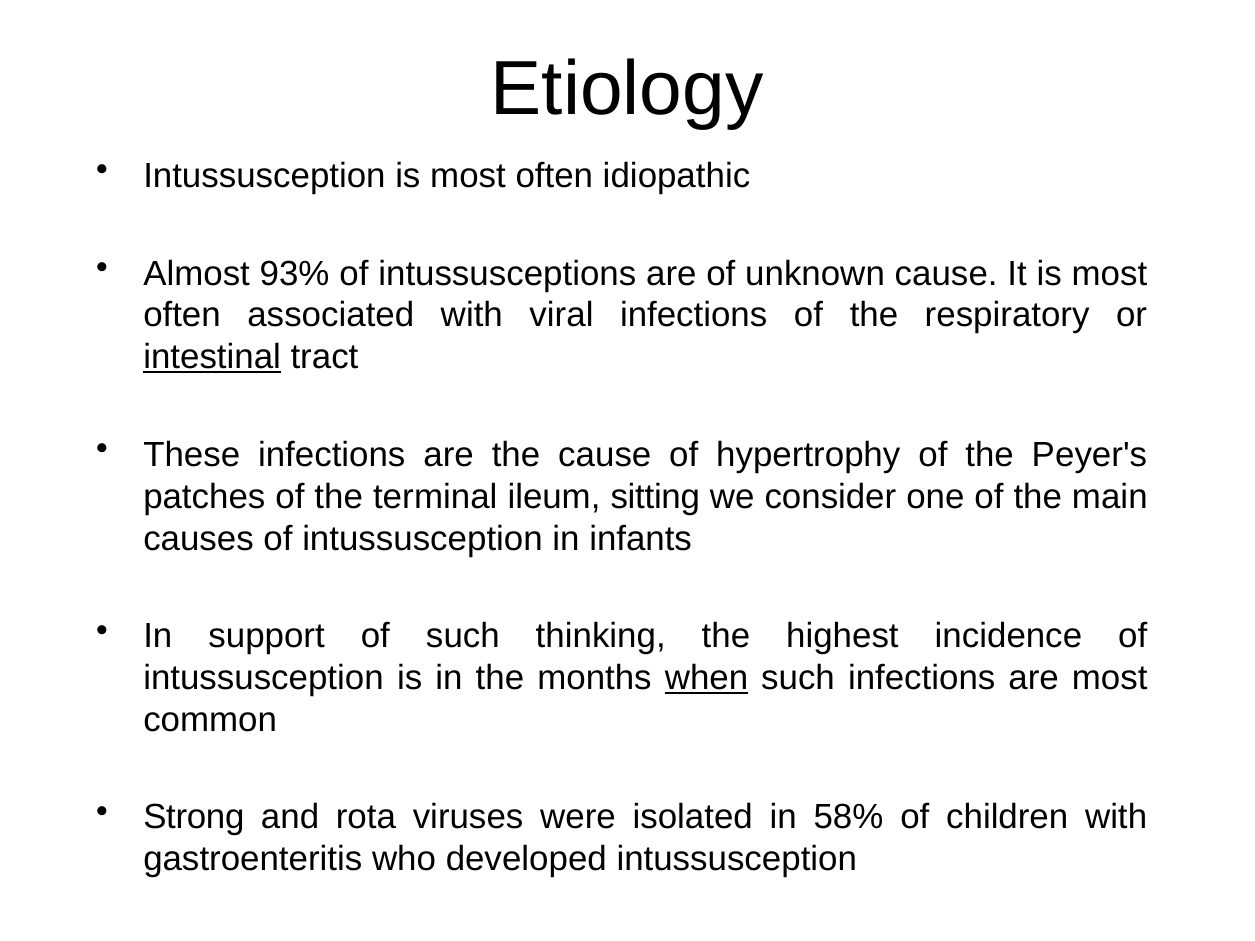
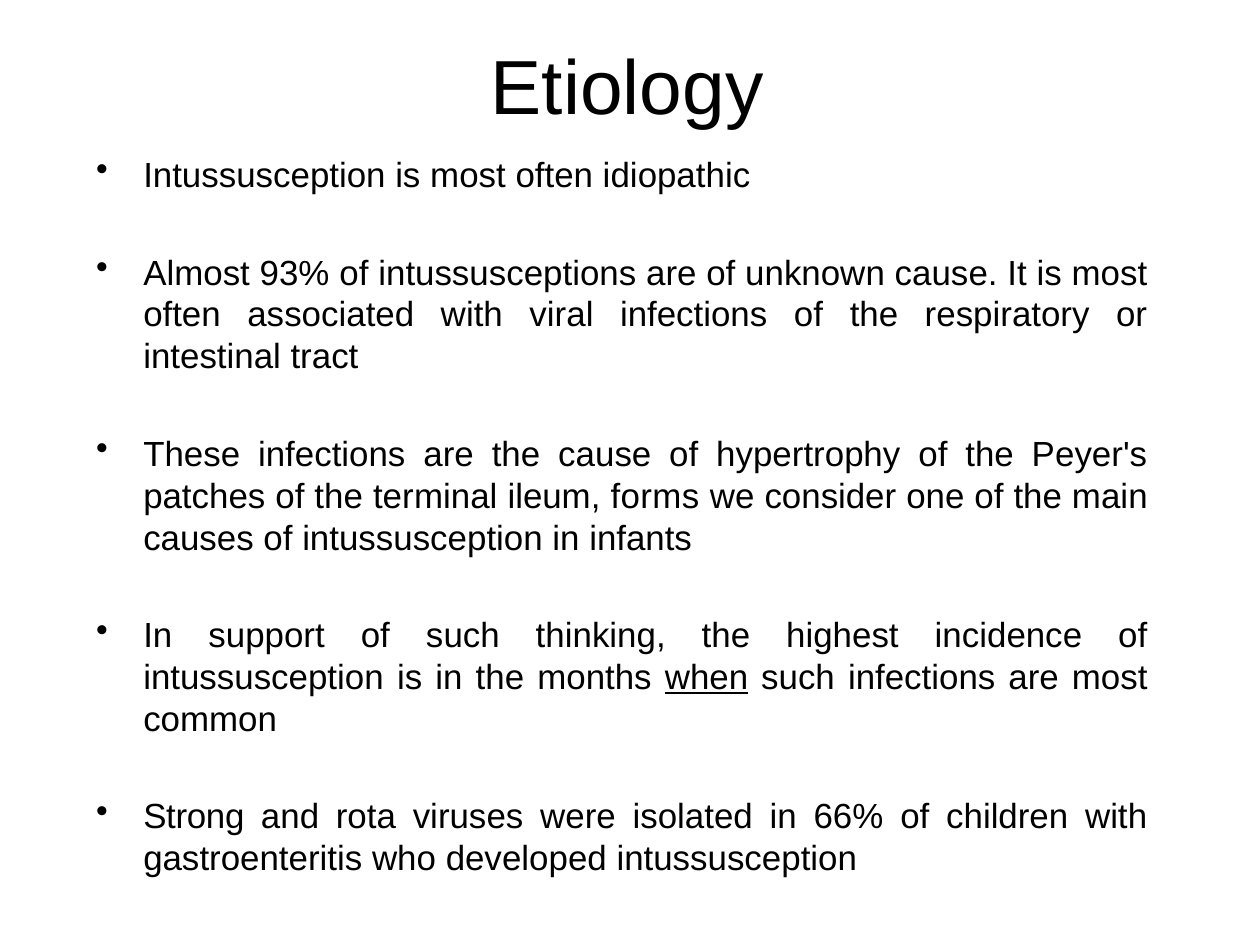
intestinal underline: present -> none (212, 357)
sitting: sitting -> forms (655, 497)
58%: 58% -> 66% (848, 818)
